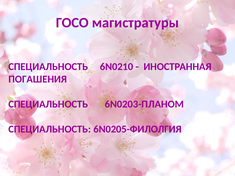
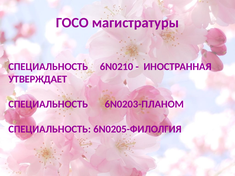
ПОГАШЕНИЯ: ПОГАШЕНИЯ -> УТВЕРЖДАЕТ (38, 79)
